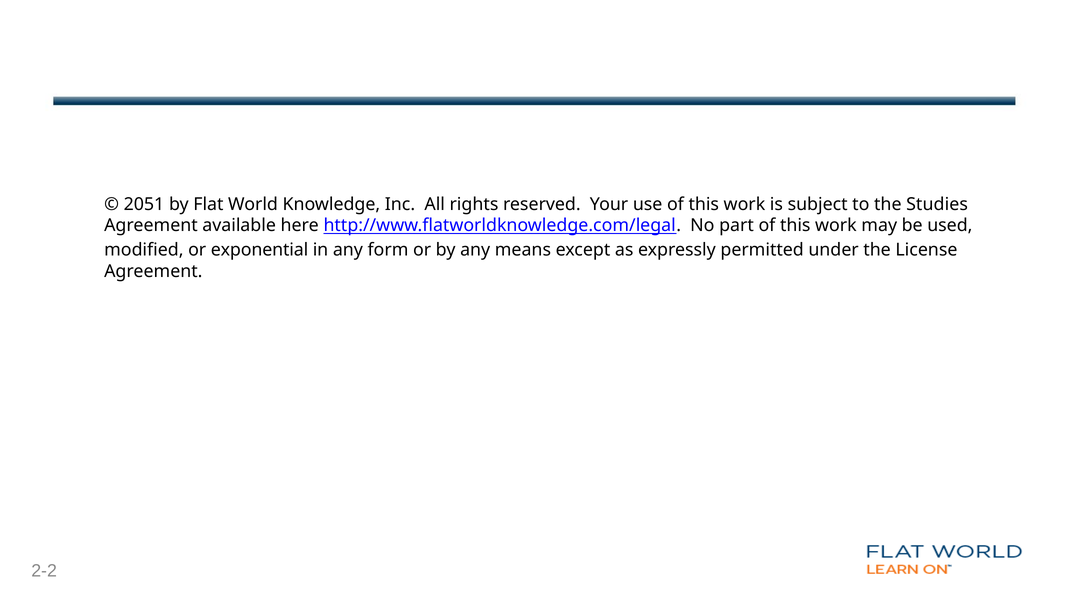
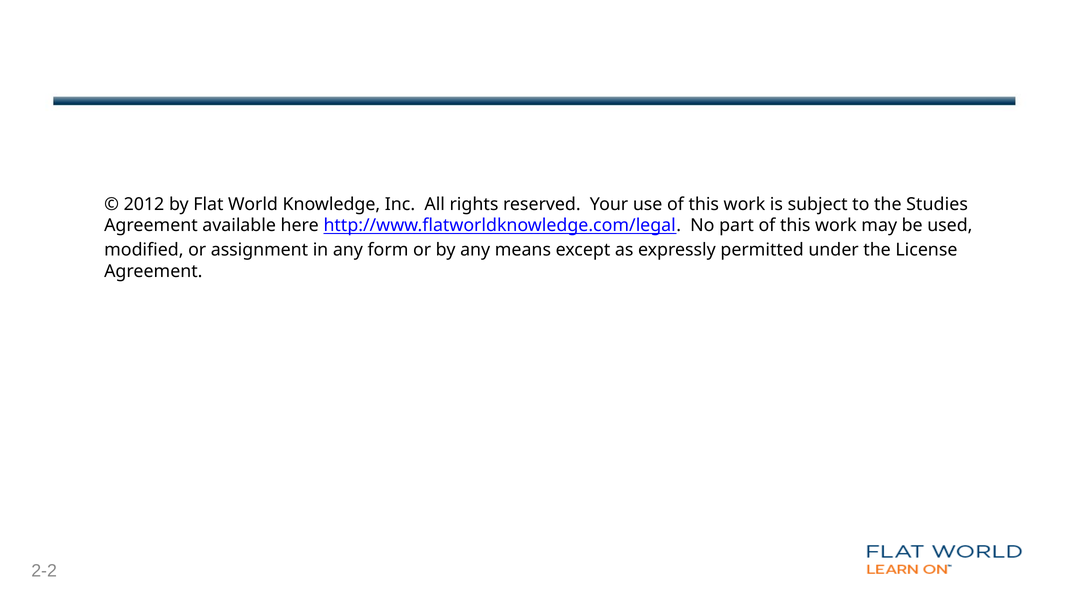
2051: 2051 -> 2012 (144, 204)
exponential: exponential -> assignment (259, 250)
